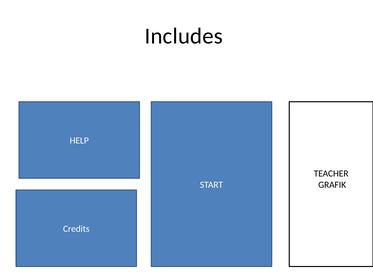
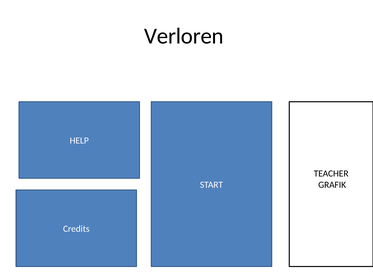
Includes: Includes -> Verloren (184, 36)
